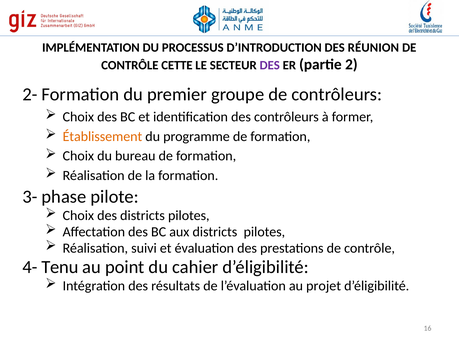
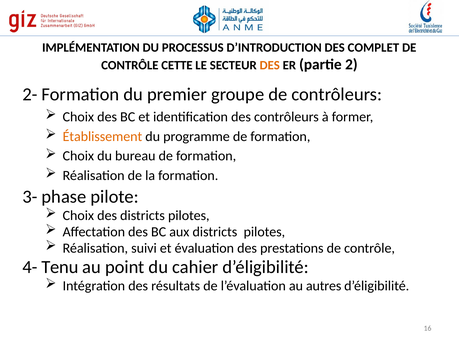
RÉUNION: RÉUNION -> COMPLET (373, 48)
DES colour: purple -> orange (270, 65)
projet: projet -> autres (324, 286)
